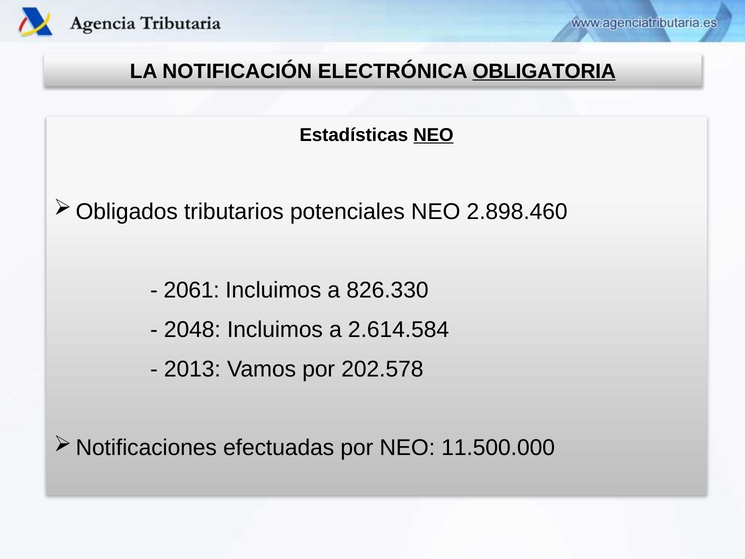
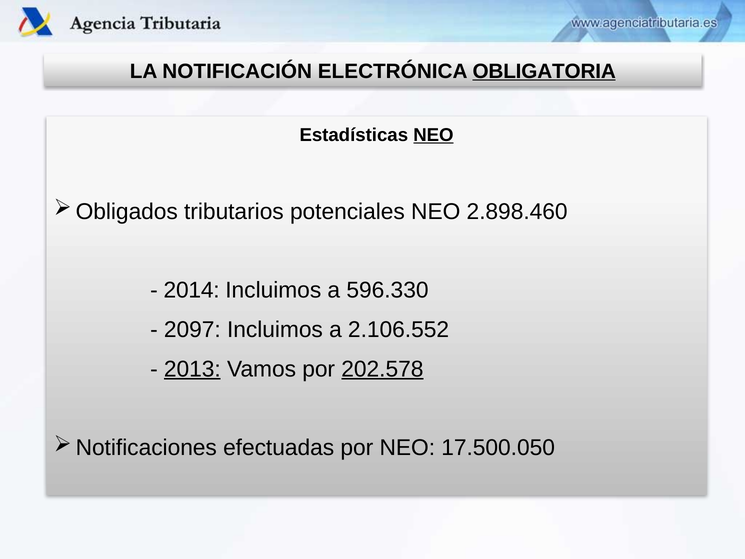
2061: 2061 -> 2014 (192, 290)
826.330: 826.330 -> 596.330 (387, 290)
2048: 2048 -> 2097 (192, 330)
2.614.584: 2.614.584 -> 2.106.552 (399, 330)
2013 underline: none -> present (192, 369)
202.578 underline: none -> present (382, 369)
11.500.000: 11.500.000 -> 17.500.050 (498, 448)
